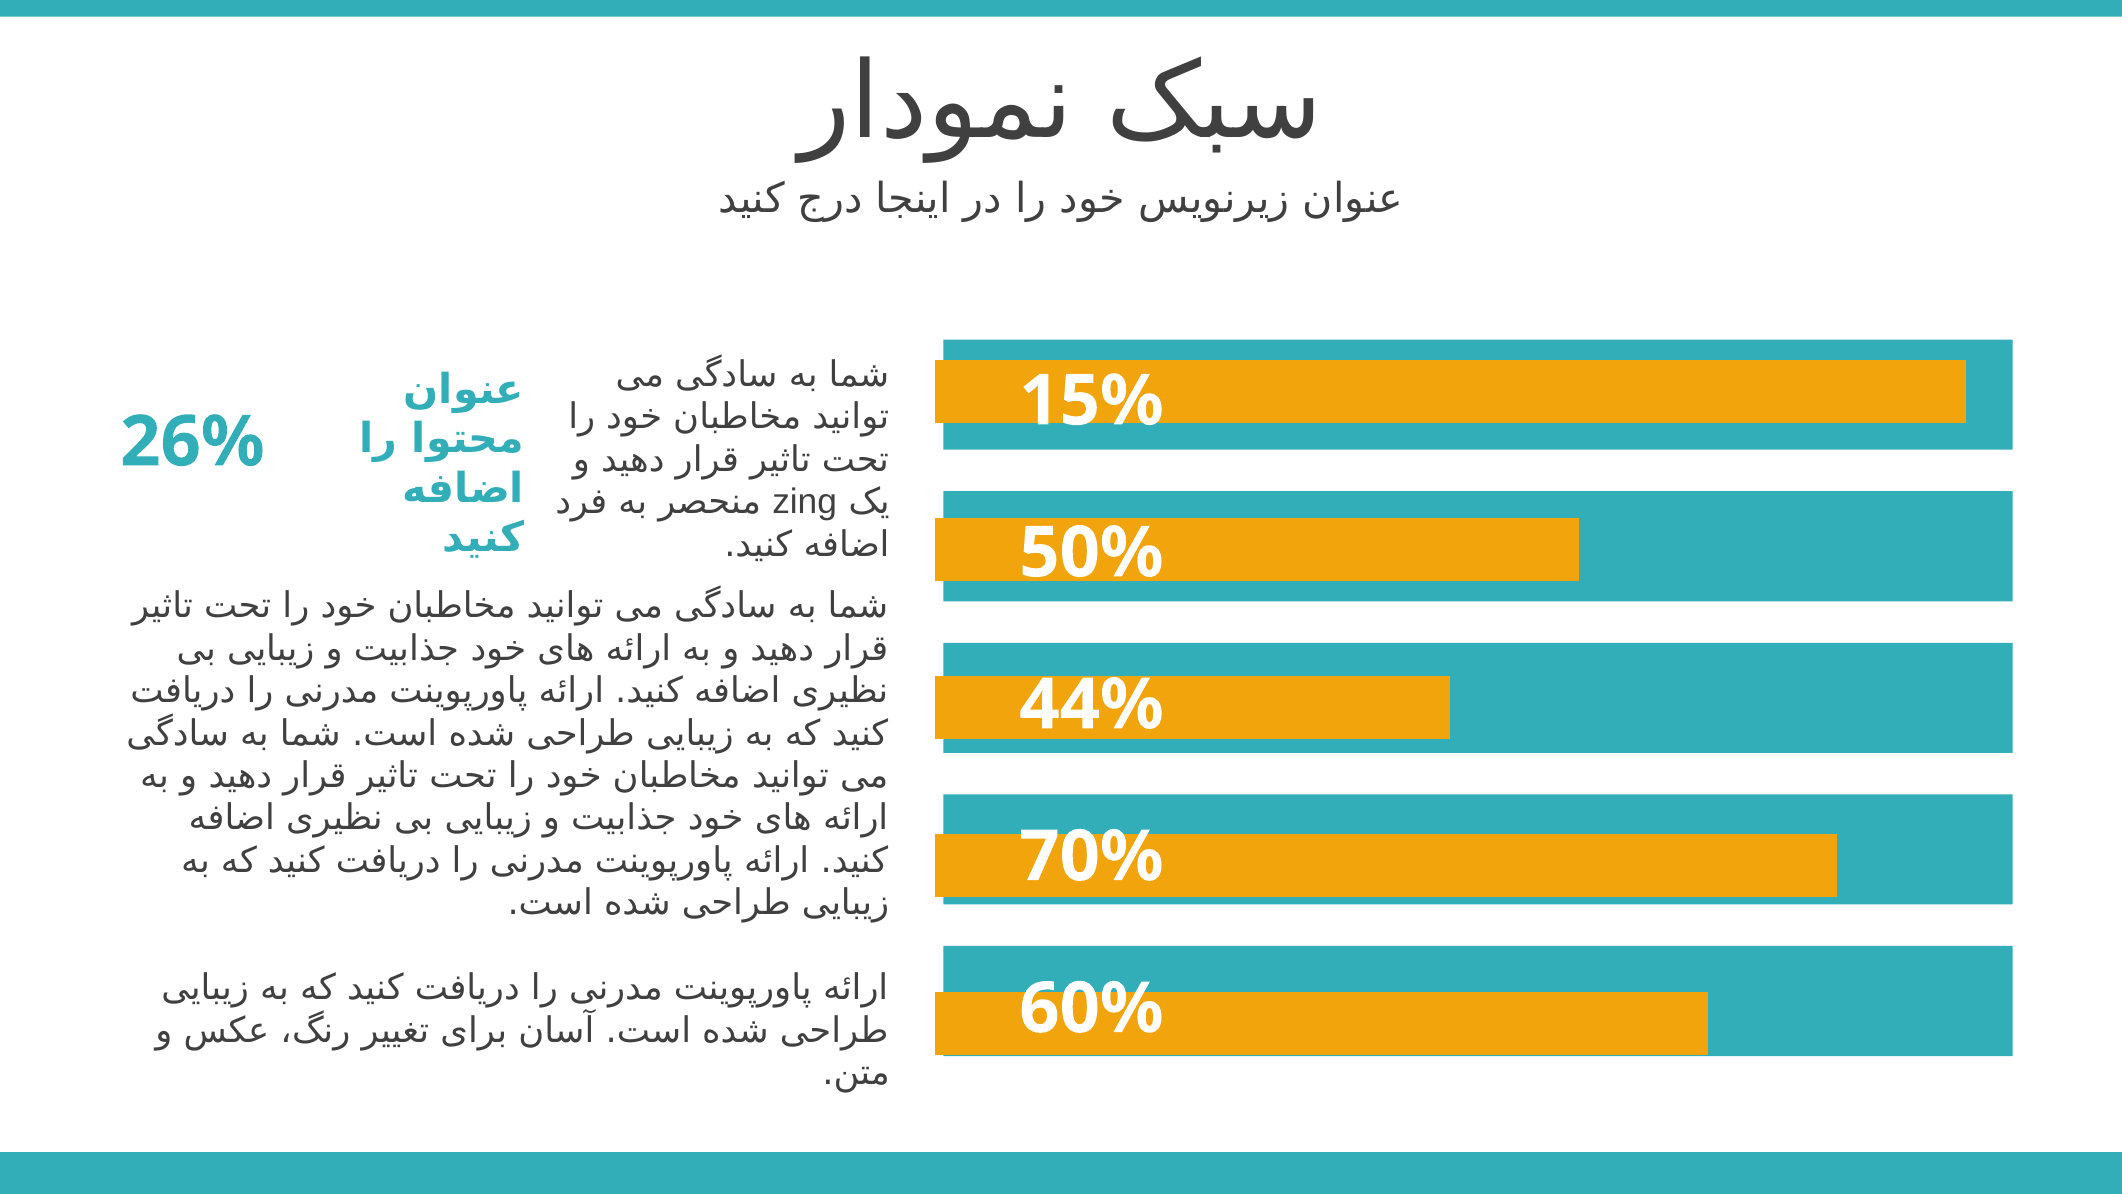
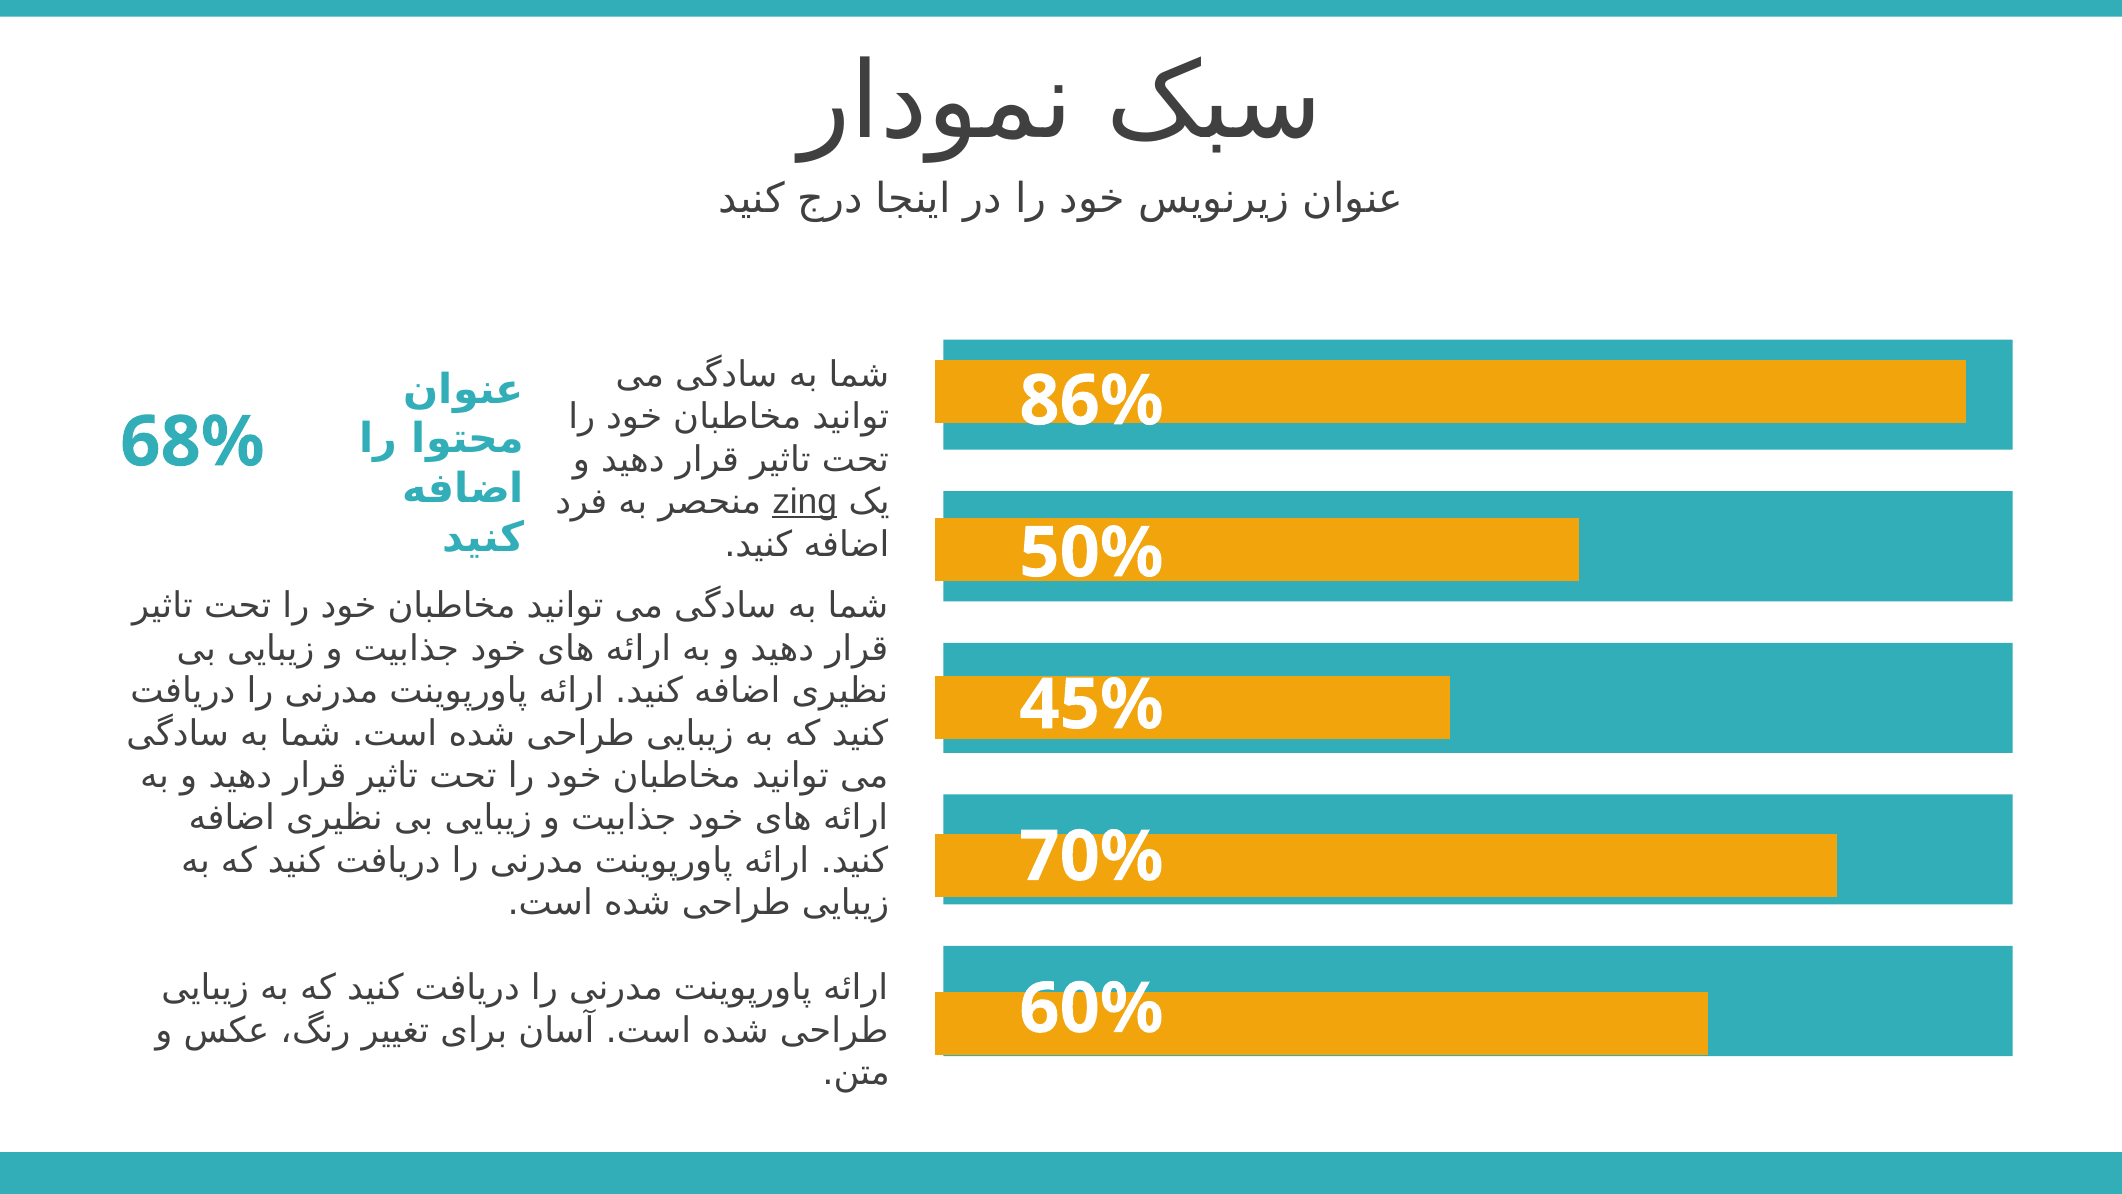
15%: 15% -> 86% (1091, 401)
26%: 26% -> 68% (192, 442)
zing underline: none -> present (805, 502)
44%: 44% -> 45% (1091, 705)
